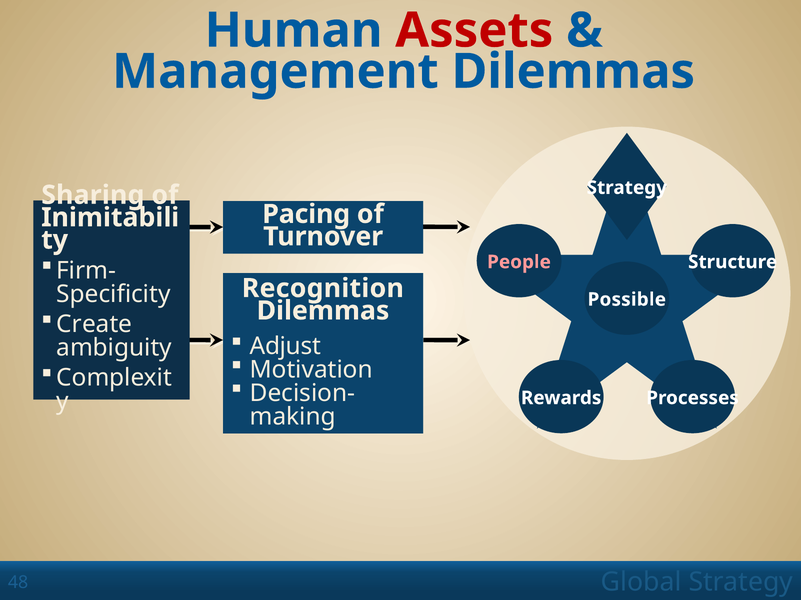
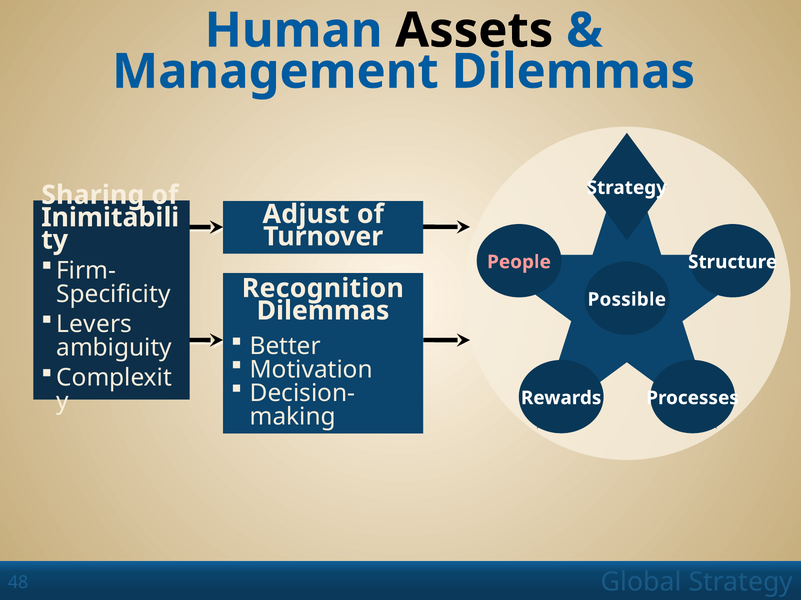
Assets colour: red -> black (474, 31)
Pacing: Pacing -> Adjust (306, 214)
Create: Create -> Levers (94, 325)
Adjust: Adjust -> Better (285, 347)
